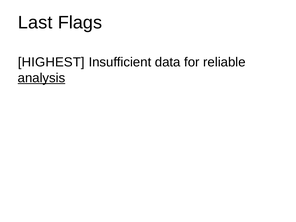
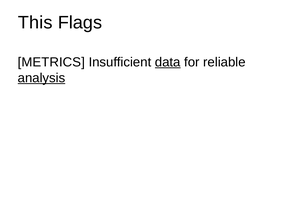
Last: Last -> This (35, 22)
HIGHEST: HIGHEST -> METRICS (51, 62)
data underline: none -> present (168, 62)
